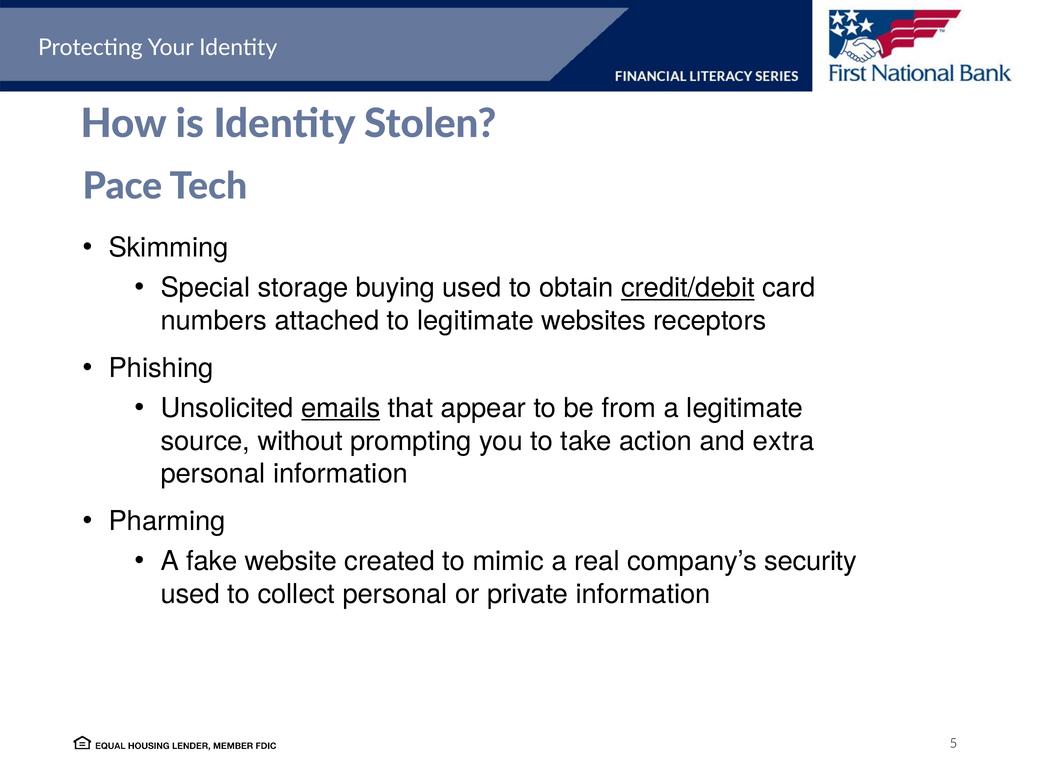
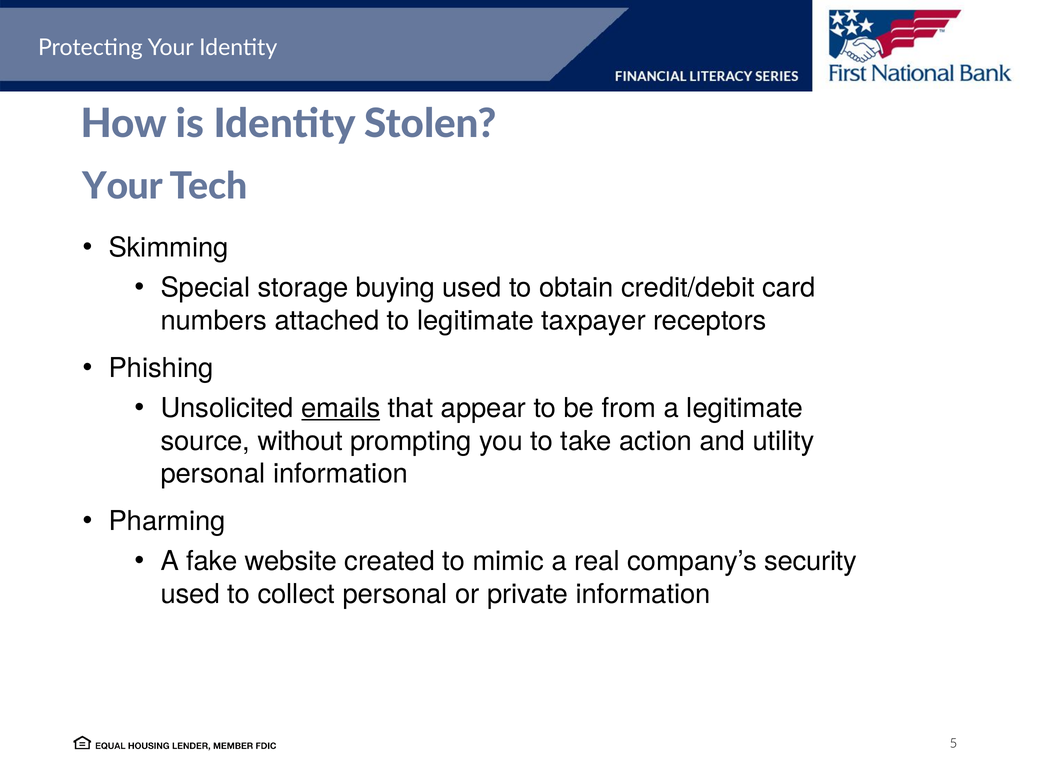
Pace: Pace -> Your (123, 187)
credit/debit underline: present -> none (688, 288)
websites: websites -> taxpayer (594, 321)
extra: extra -> utility (784, 441)
